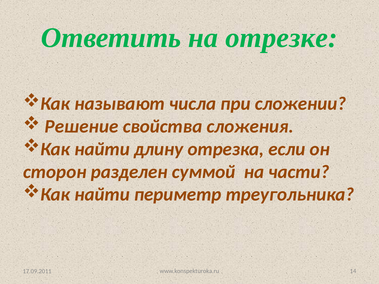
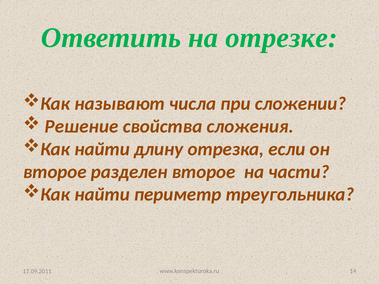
сторон: сторон -> второе (55, 172)
разделен суммой: суммой -> второе (204, 172)
